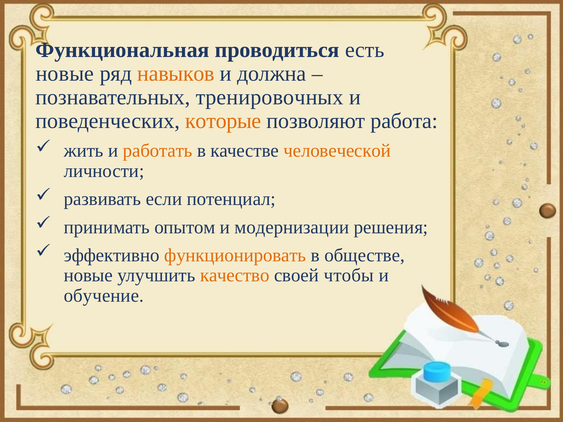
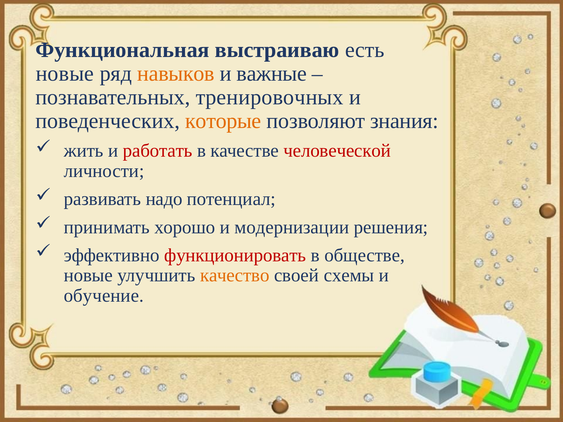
проводиться: проводиться -> выстраиваю (277, 50)
должна: должна -> важные (272, 74)
работа: работа -> знания (404, 121)
работать colour: orange -> red (158, 151)
человеческой colour: orange -> red (337, 151)
если: если -> надо (164, 199)
опытом: опытом -> хорошо (185, 227)
функционировать colour: orange -> red (235, 255)
чтобы: чтобы -> схемы (349, 276)
